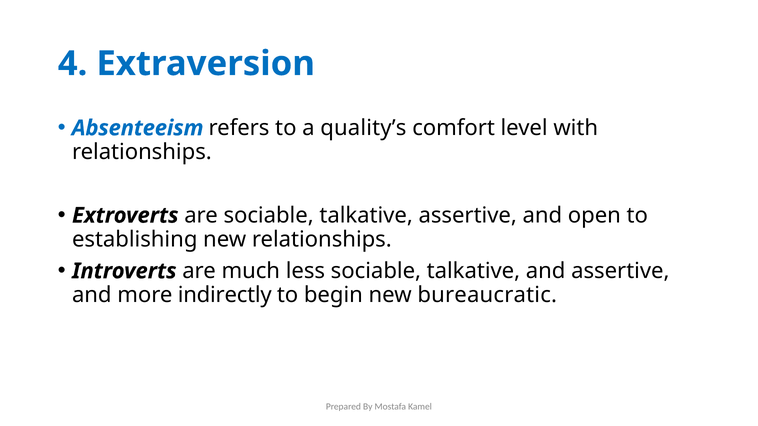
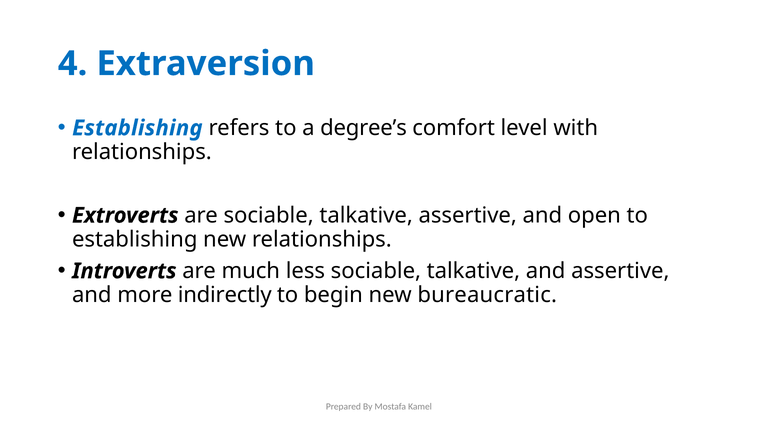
Absenteeism: Absenteeism -> Establishing (137, 128)
quality’s: quality’s -> degree’s (364, 128)
